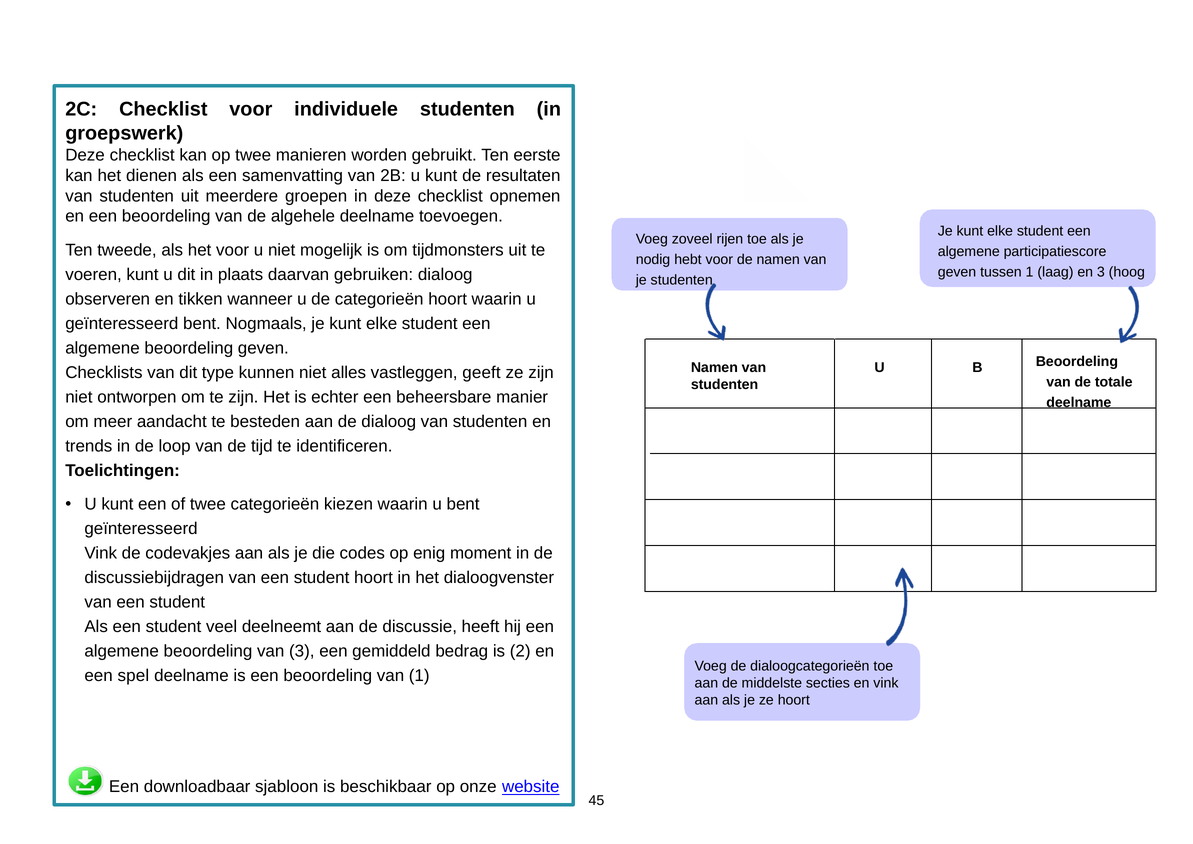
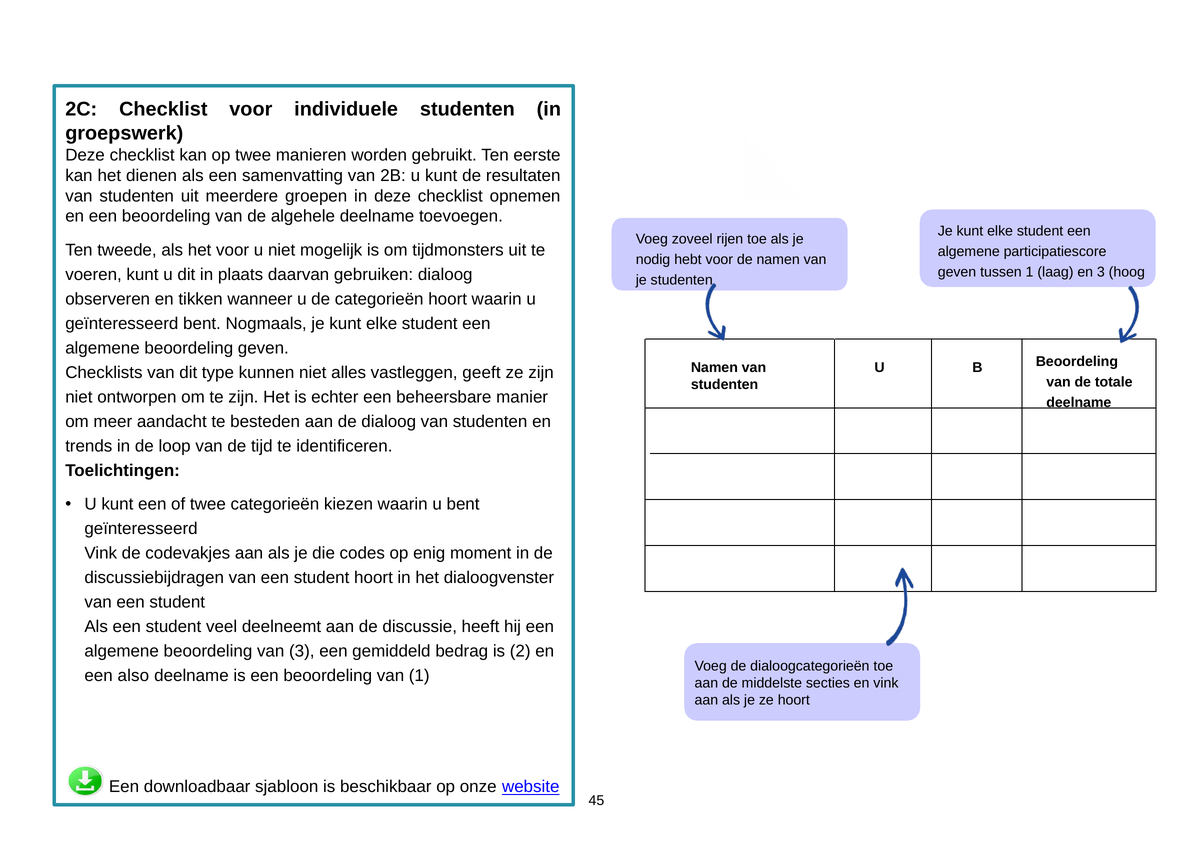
spel: spel -> also (133, 675)
